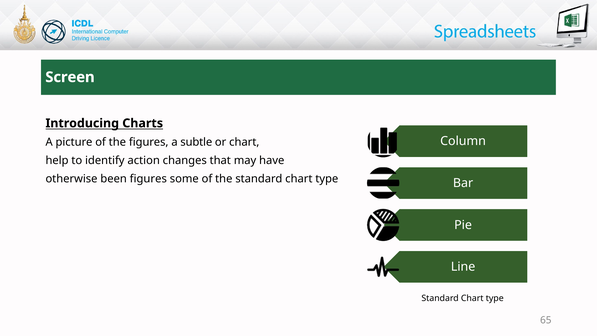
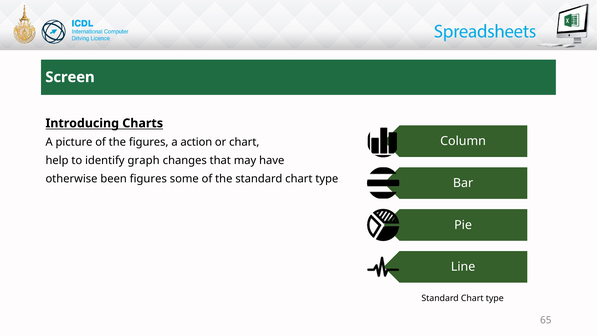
subtle: subtle -> action (196, 142)
action: action -> graph (144, 161)
